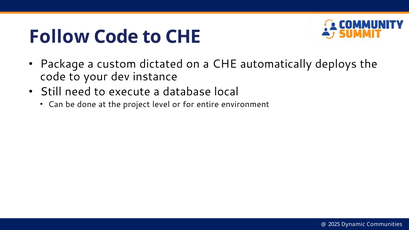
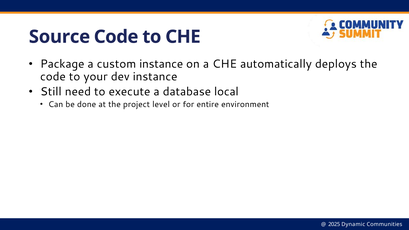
Follow: Follow -> Source (59, 37)
custom dictated: dictated -> instance (161, 64)
